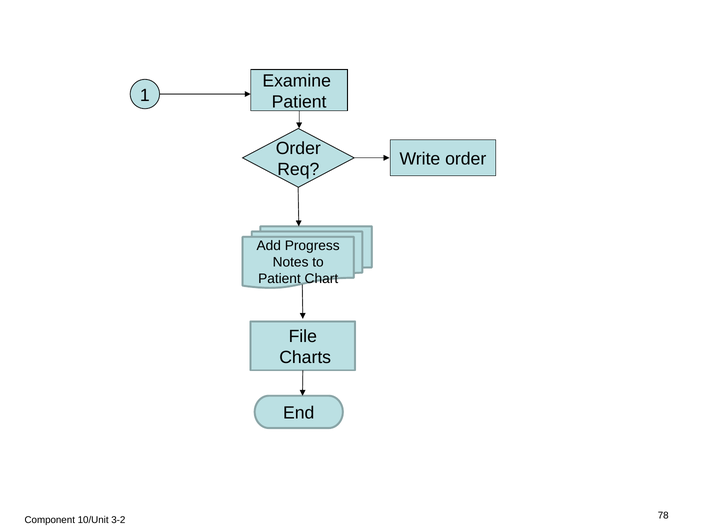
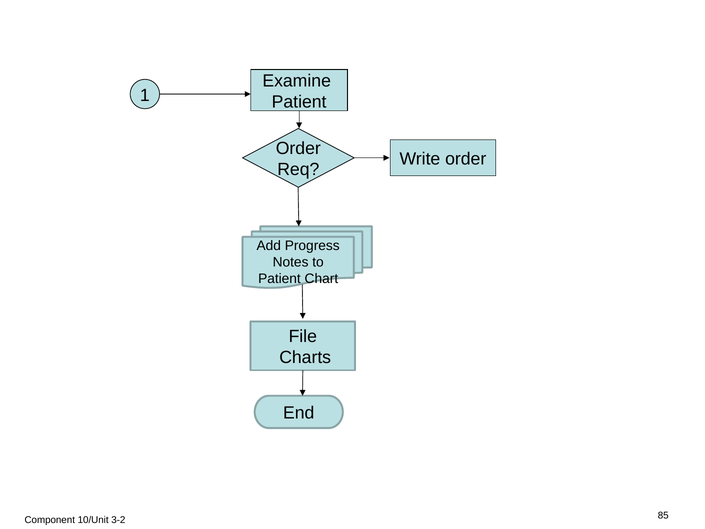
78: 78 -> 85 (663, 515)
